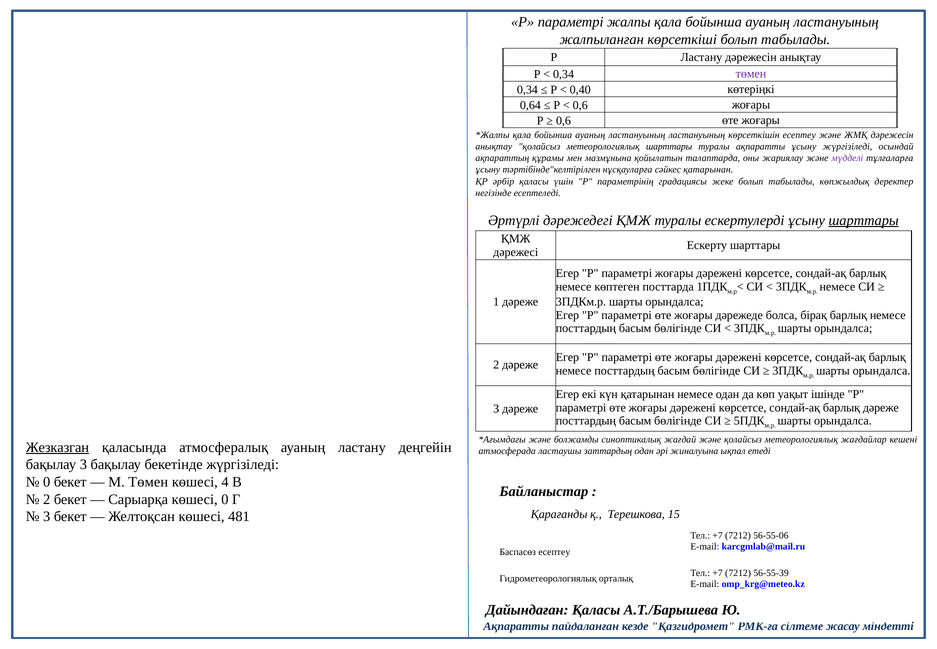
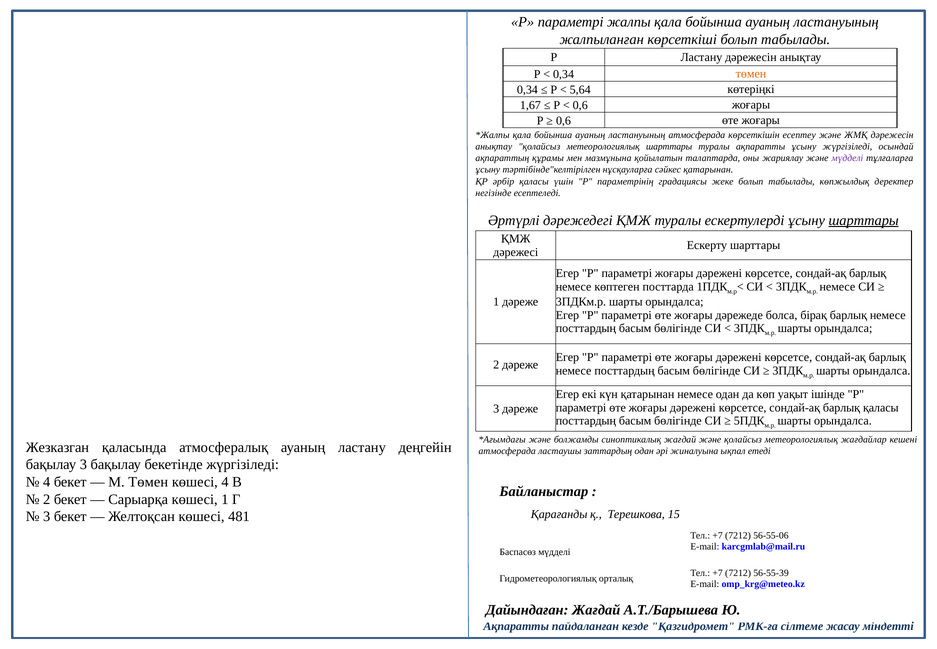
төмен colour: purple -> orange (751, 74)
0,40: 0,40 -> 5,64 (580, 90)
0,64: 0,64 -> 1,67 (530, 105)
ластануының ластануының: ластануының -> атмосферада (697, 135)
барлық дәреже: дәреже -> қаласы (881, 407)
Жезказган underline: present -> none (57, 447)
0: 0 -> 4 (47, 482)
көшесі 0: 0 -> 1 (225, 499)
Баспасөз есептеу: есептеу -> мүдделі (554, 552)
Дайындаған Қаласы: Қаласы -> Жағдай (596, 610)
